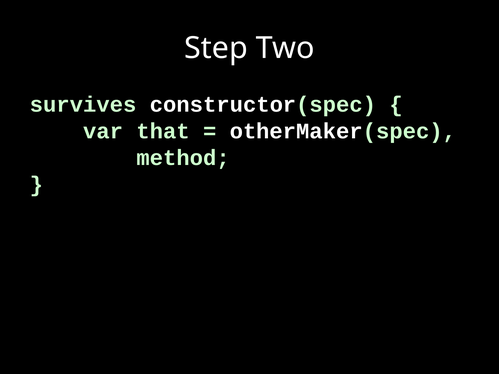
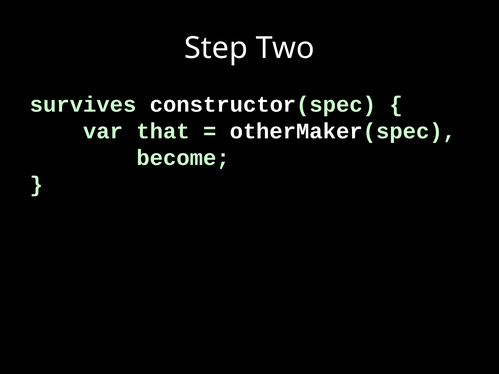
method: method -> become (183, 158)
